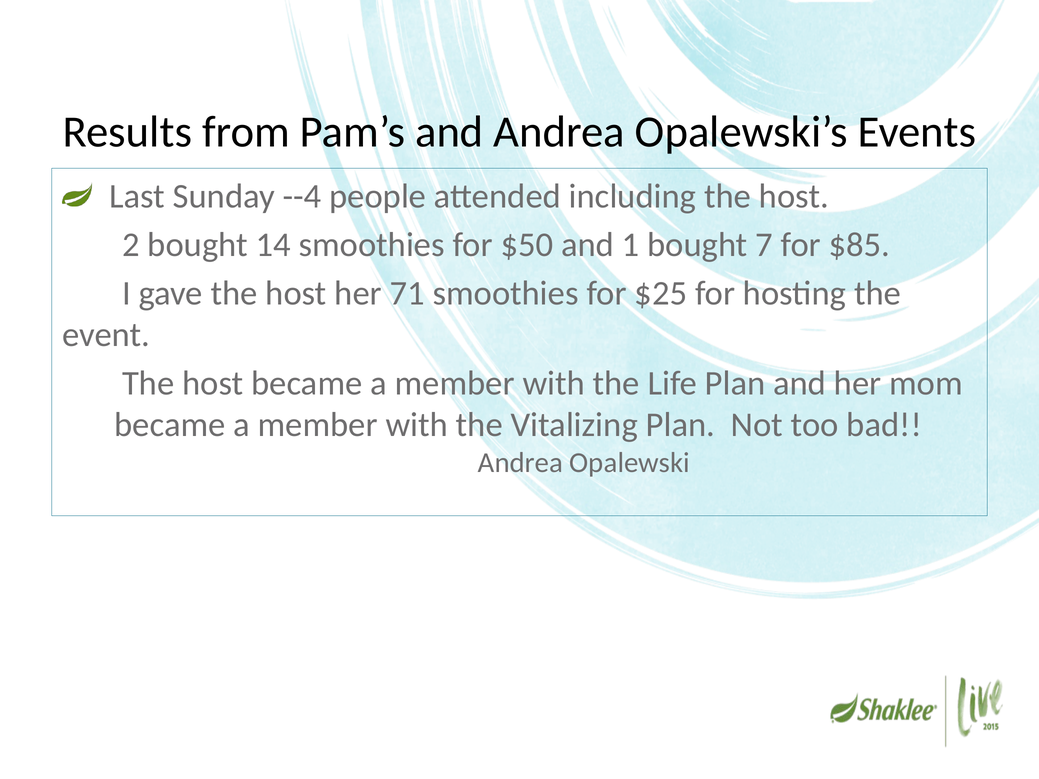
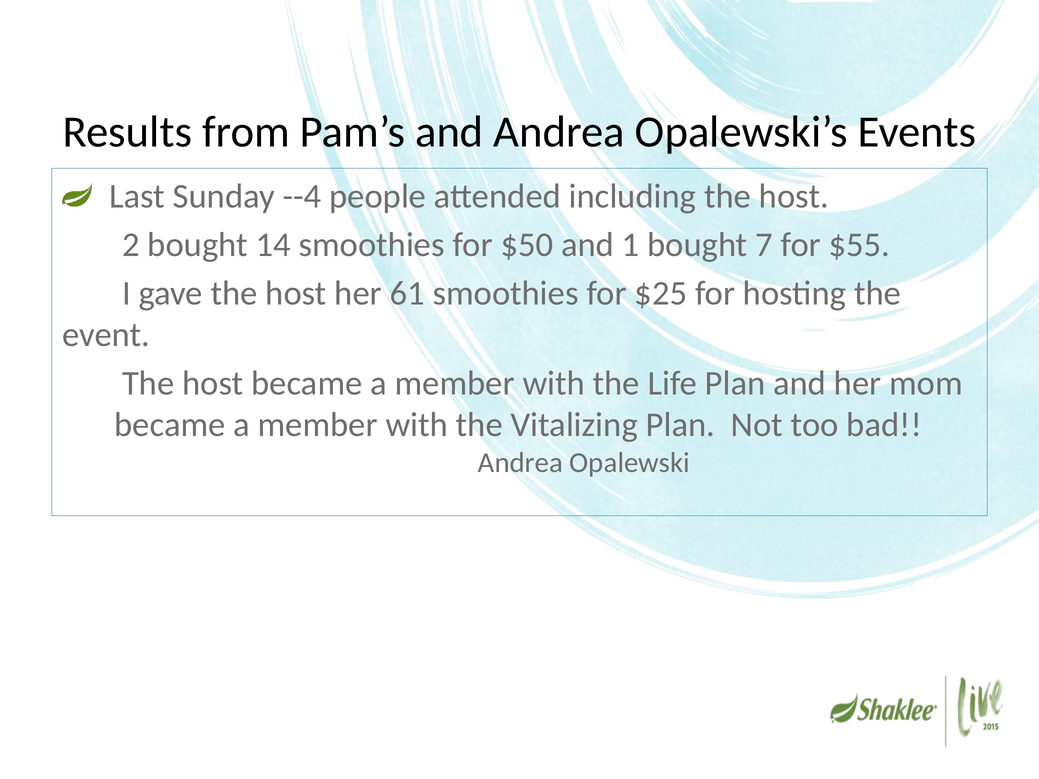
$85: $85 -> $55 (859, 245)
71: 71 -> 61 (407, 294)
